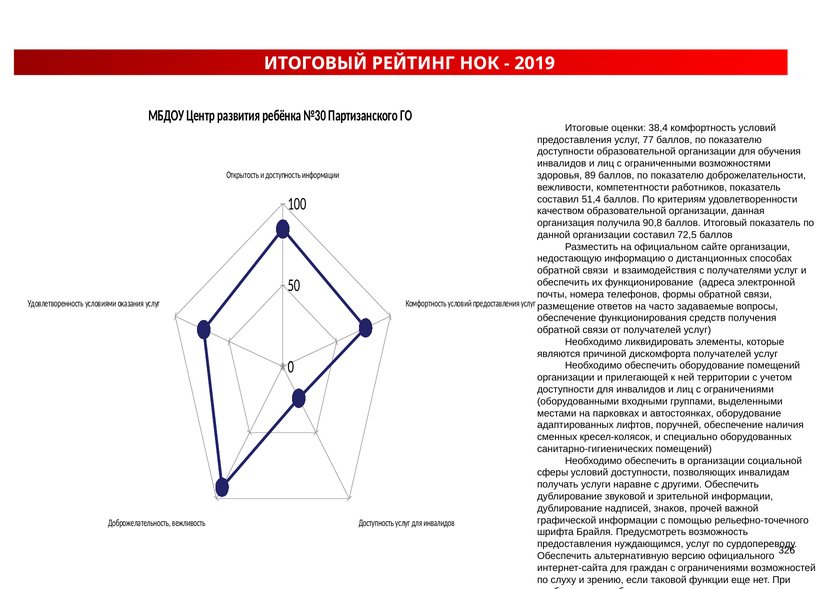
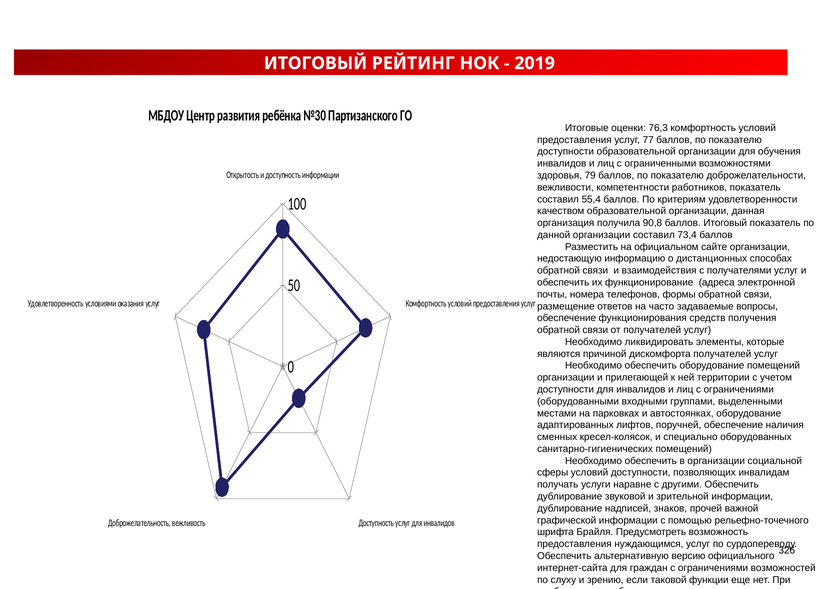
38,4: 38,4 -> 76,3 (658, 128)
89: 89 -> 79 (590, 175)
51,4: 51,4 -> 55,4 (591, 199)
72,5: 72,5 -> 73,4 (687, 235)
